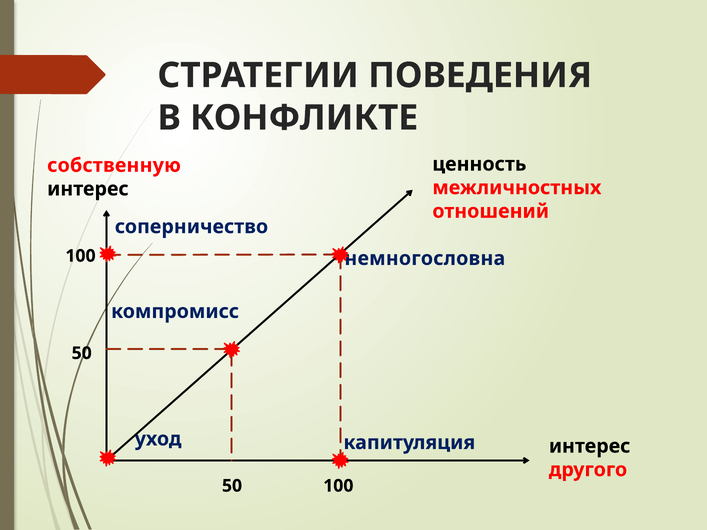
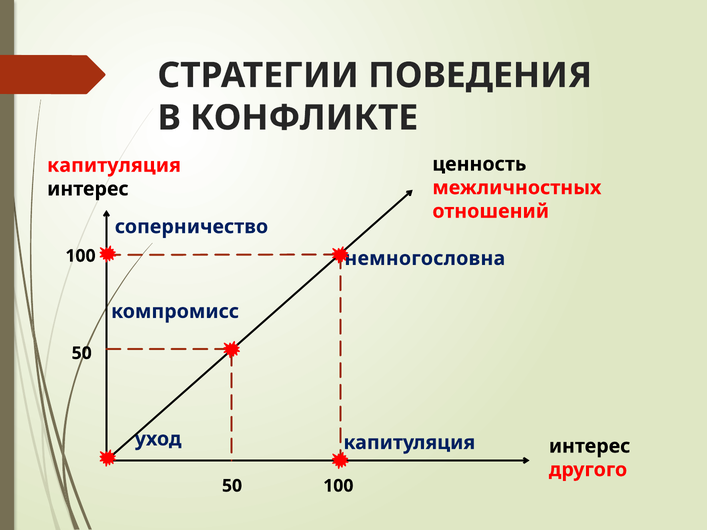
собственную: собственную -> капитуляция (114, 165)
